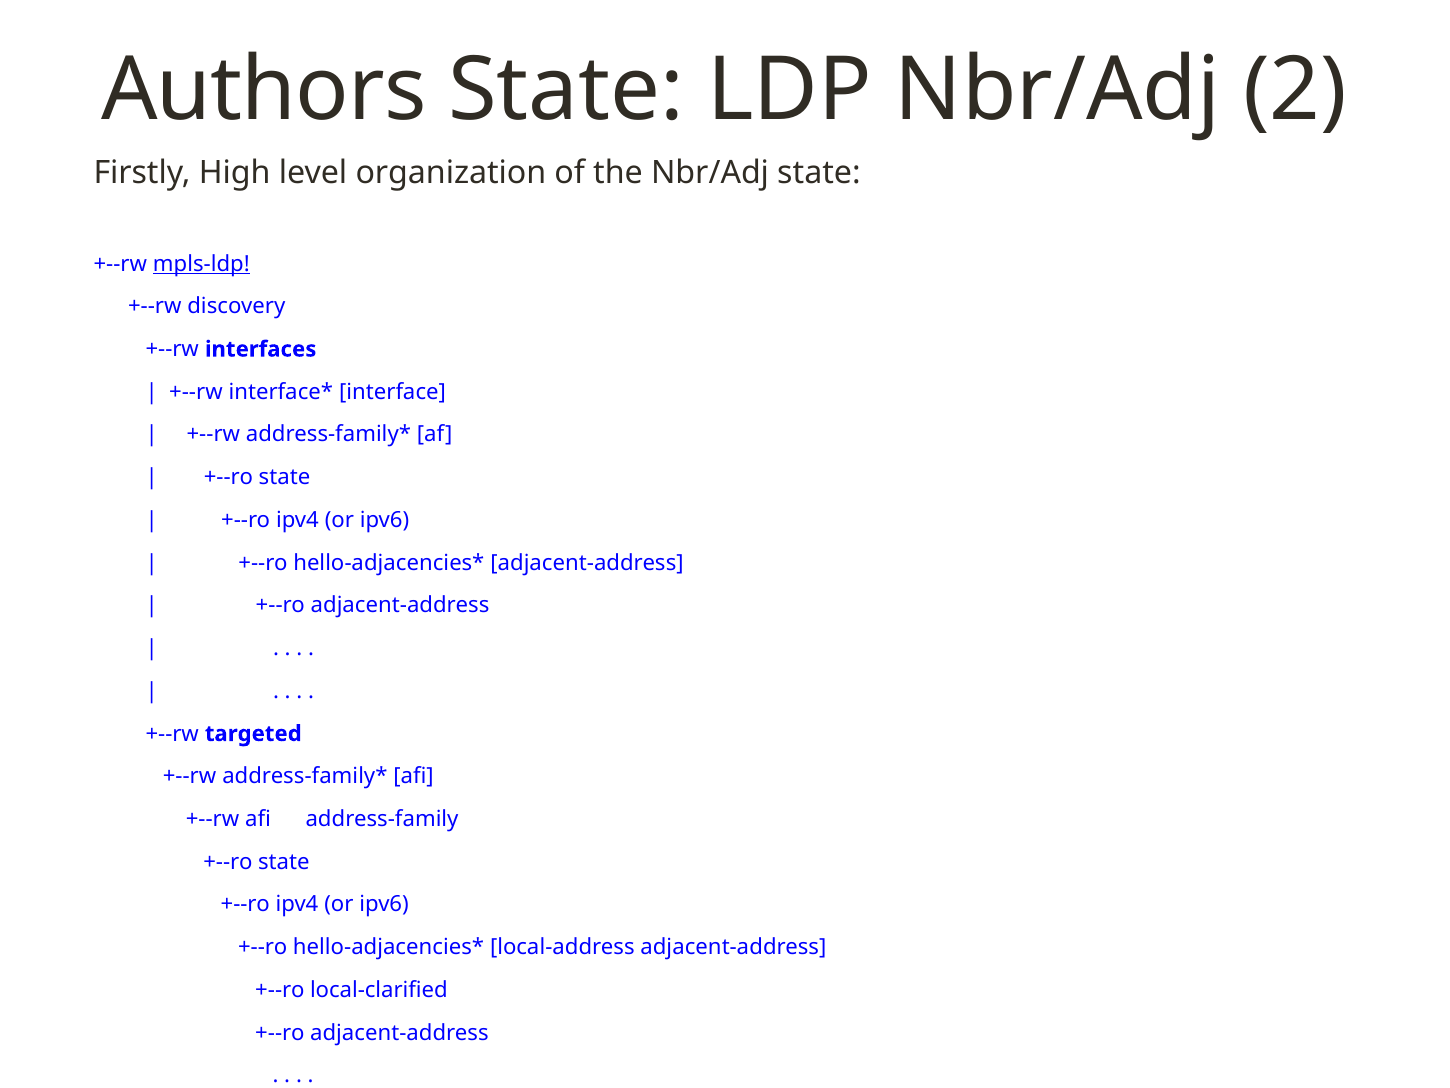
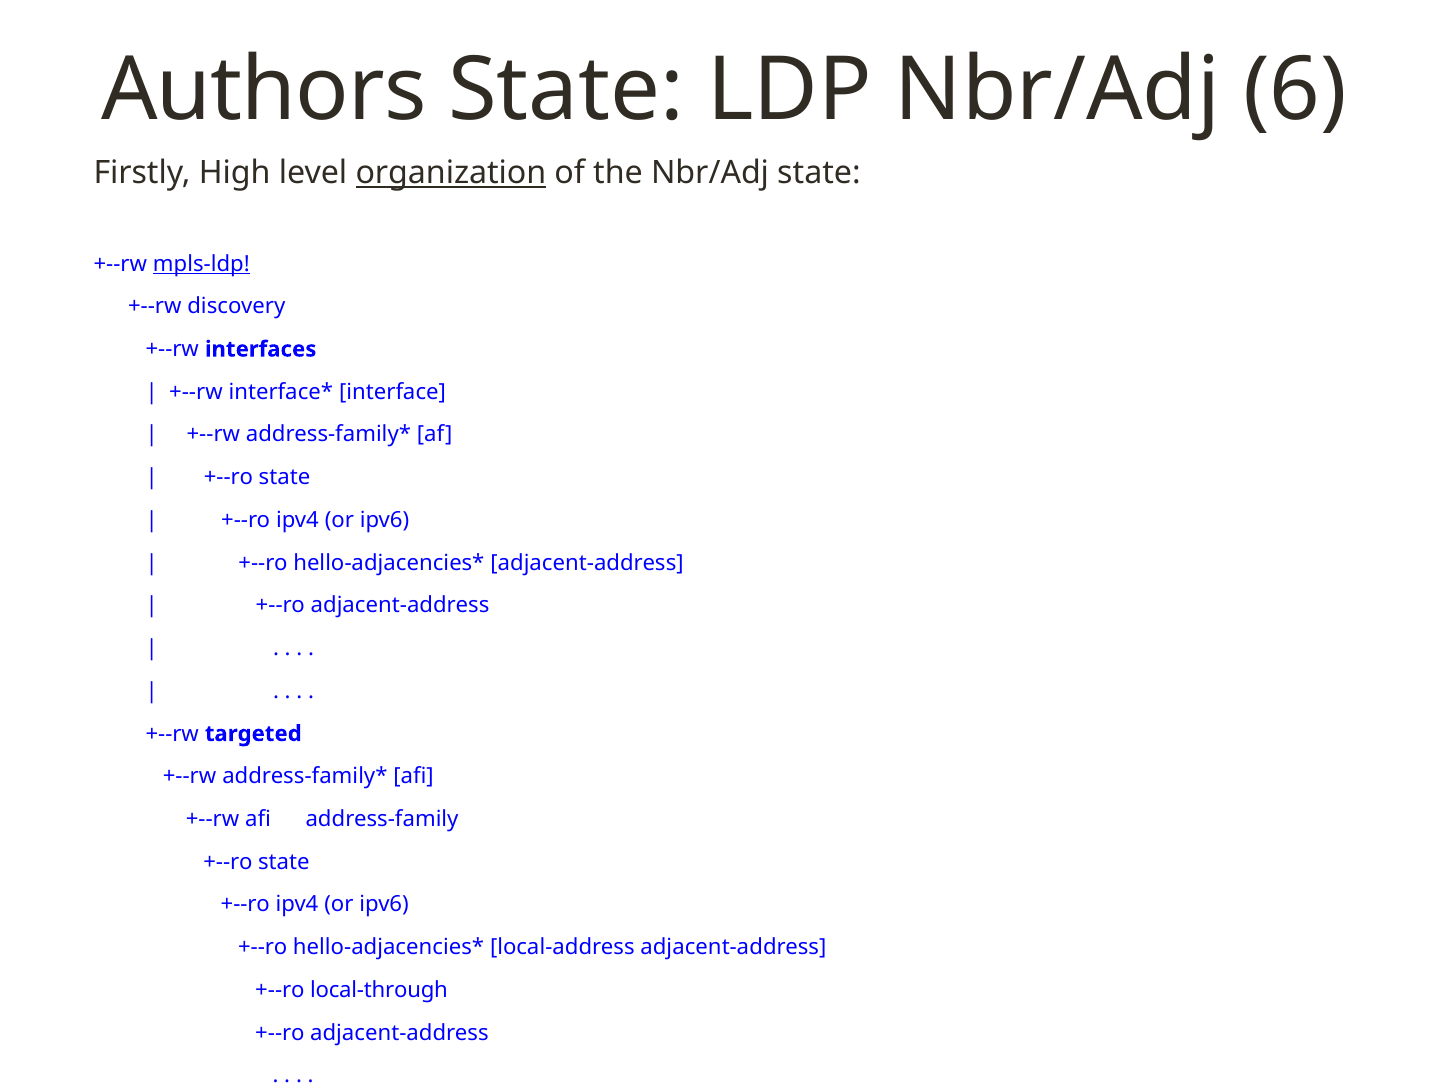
2: 2 -> 6 (1295, 90)
organization underline: none -> present (451, 173)
local-clarified: local-clarified -> local-through (379, 990)
